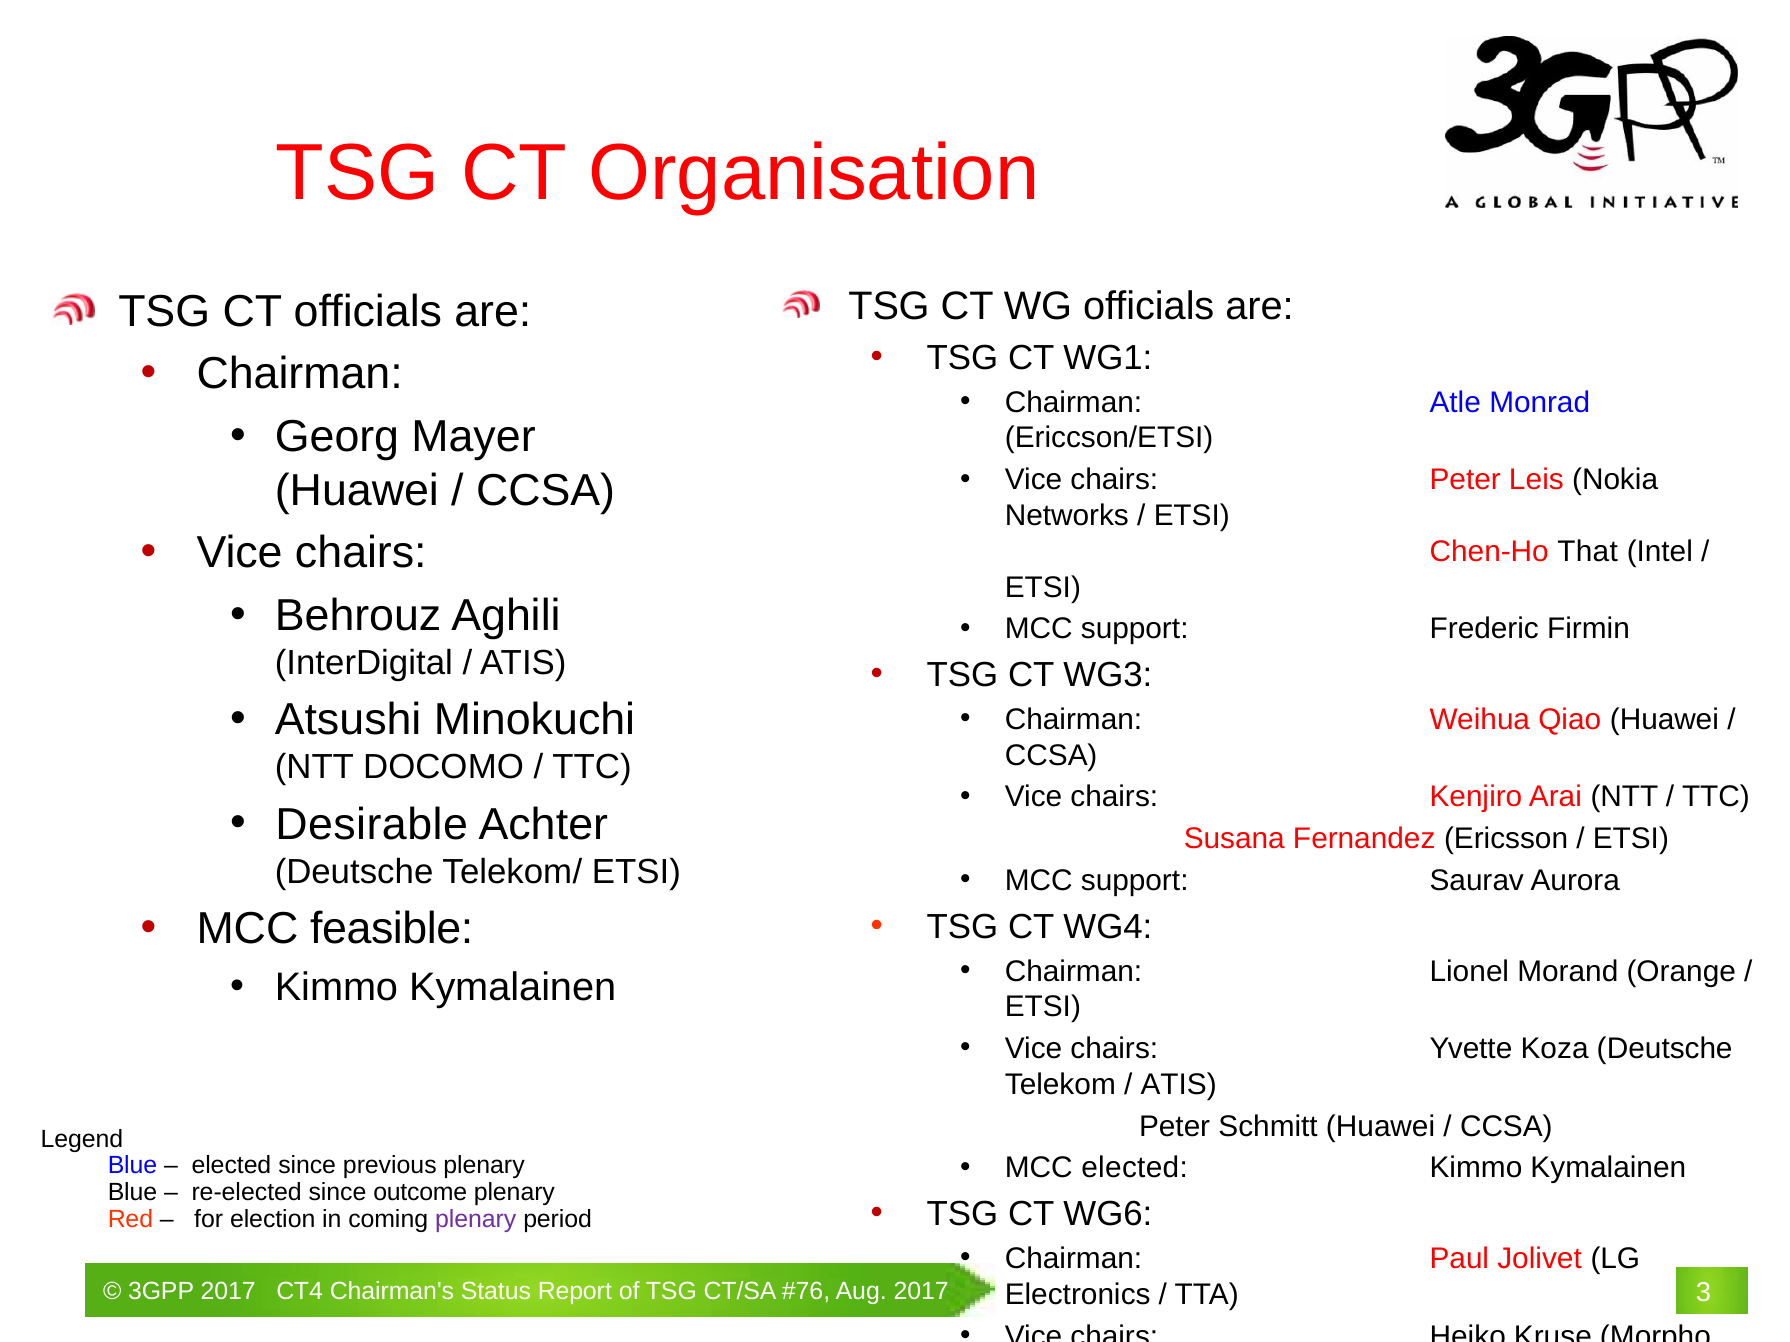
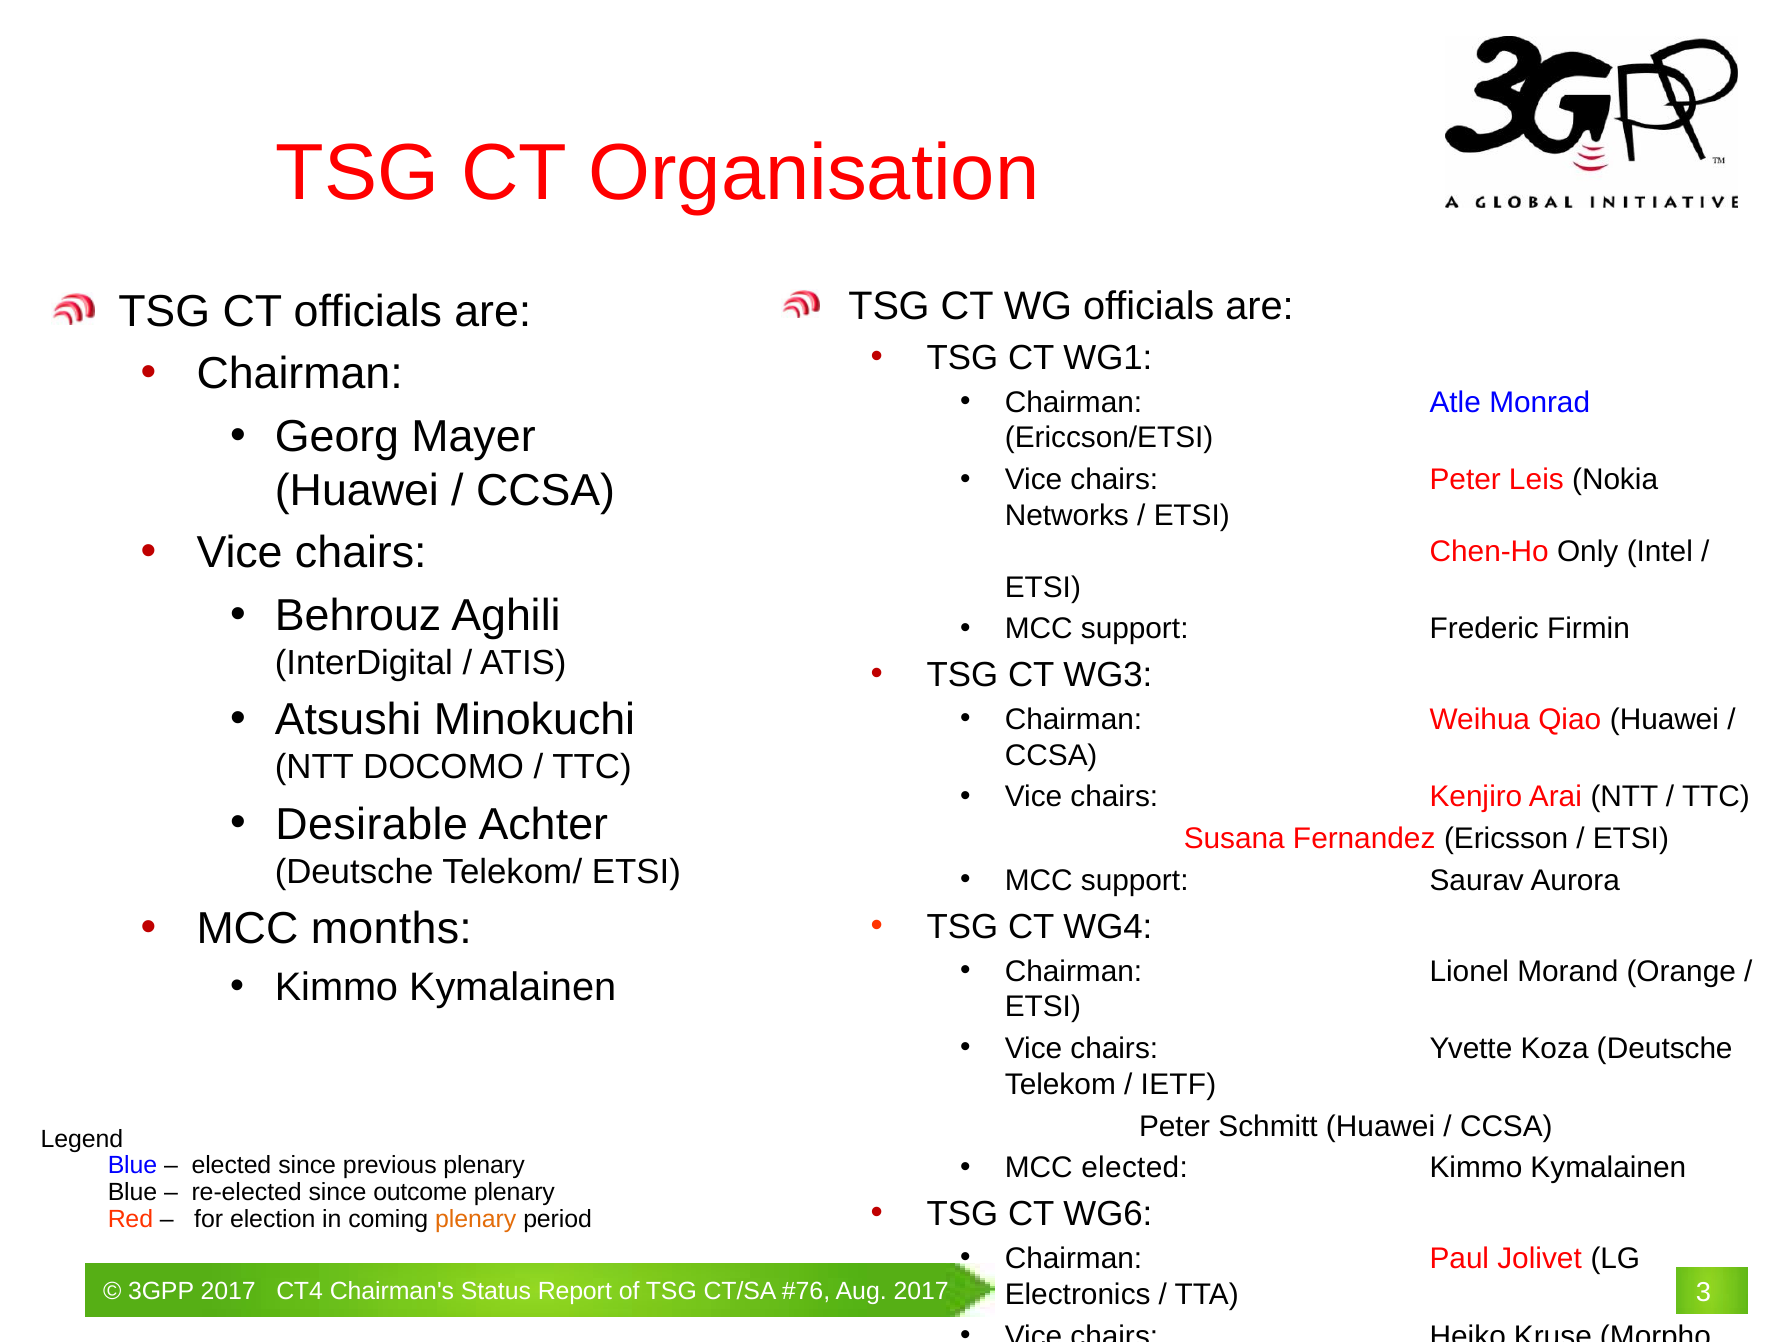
That: That -> Only (1588, 552)
feasible: feasible -> months (391, 929)
ATIS: ATIS -> IETF (1179, 1085)
plenary colour: purple -> orange (476, 1220)
